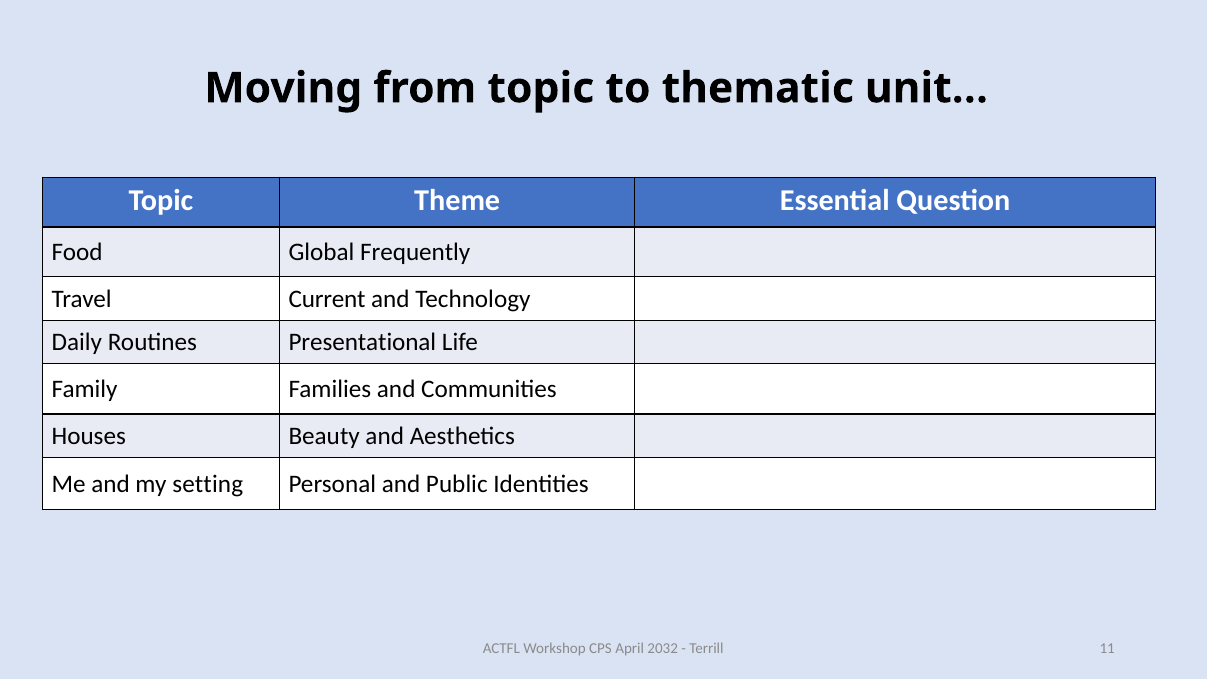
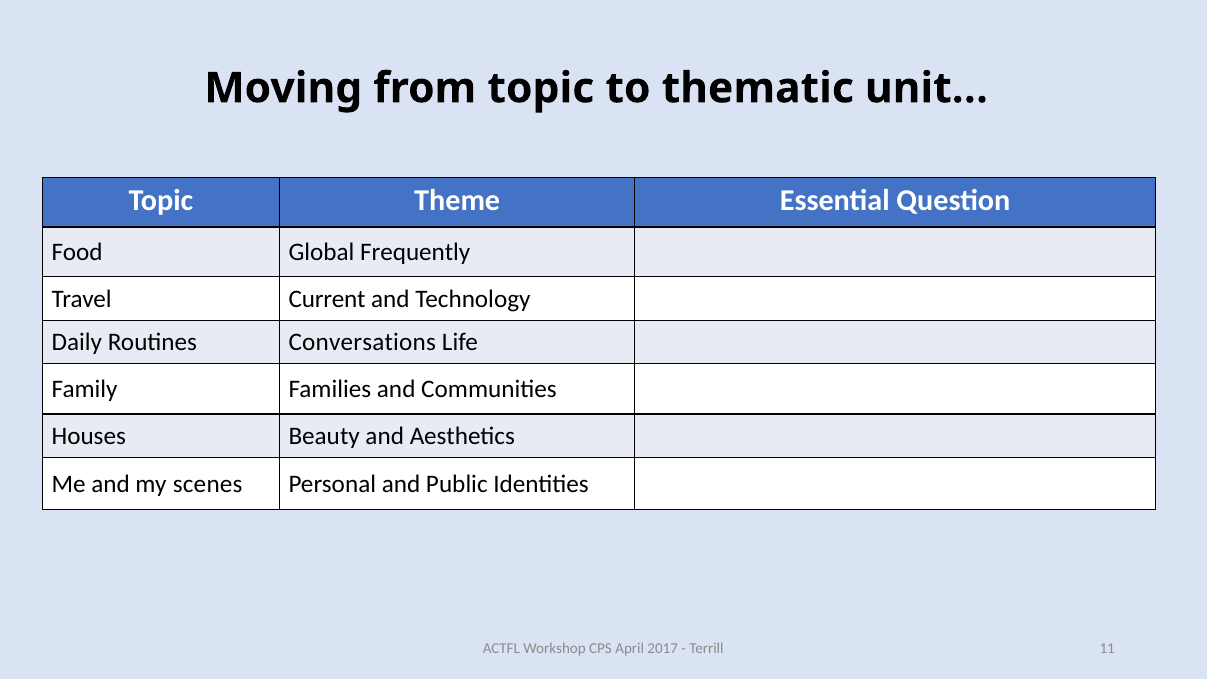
Presentational: Presentational -> Conversations (362, 342)
setting: setting -> scenes (208, 484)
2032: 2032 -> 2017 (663, 648)
